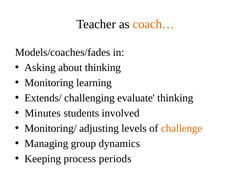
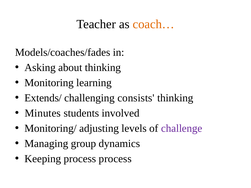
evaluate: evaluate -> consists (136, 98)
challenge colour: orange -> purple (182, 128)
process periods: periods -> process (115, 159)
